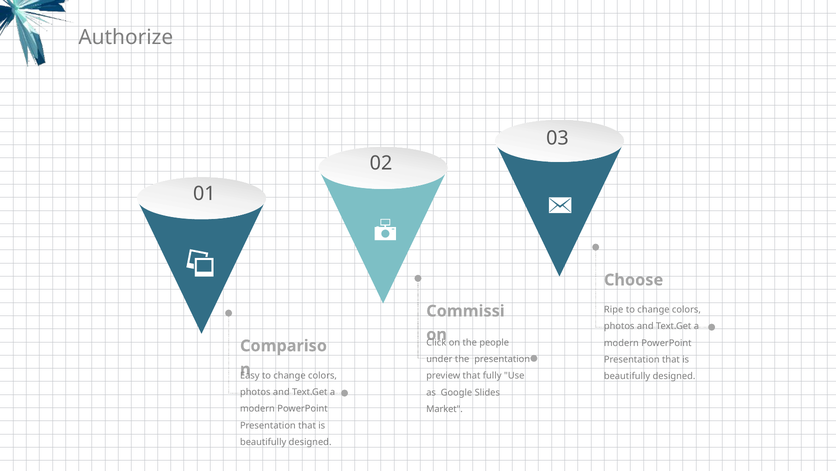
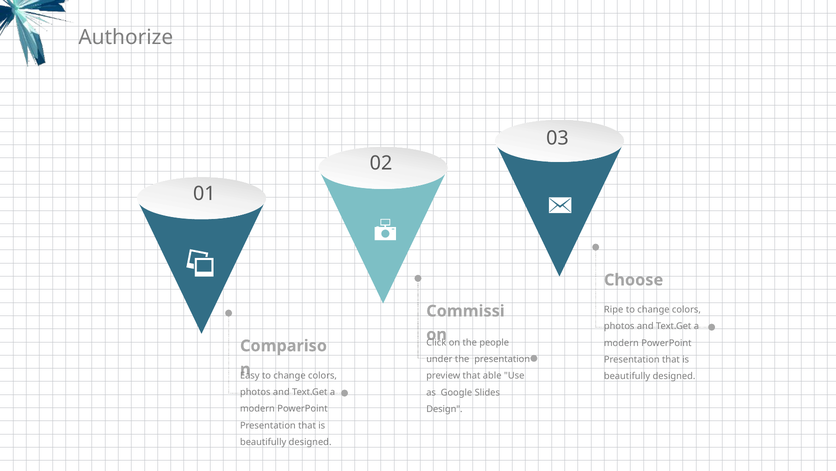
fully: fully -> able (492, 375)
Market: Market -> Design (444, 409)
